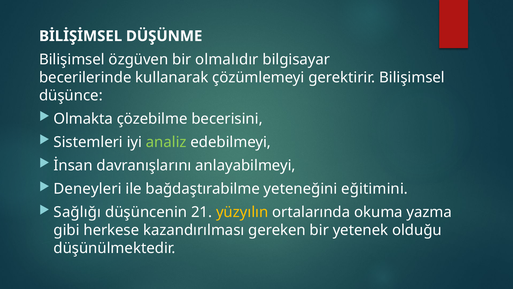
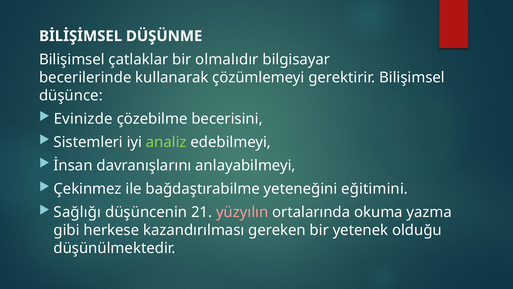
özgüven: özgüven -> çatlaklar (138, 59)
Olmakta: Olmakta -> Evinizde (83, 119)
Deneyleri: Deneyleri -> Çekinmez (88, 189)
yüzyılın colour: yellow -> pink (242, 212)
